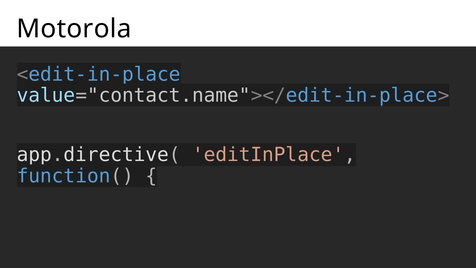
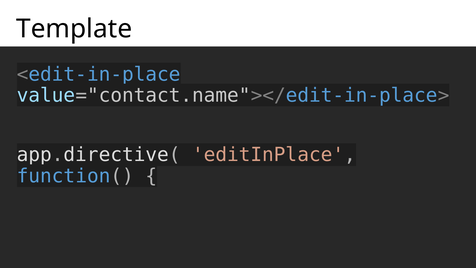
Motorola: Motorola -> Template (74, 29)
